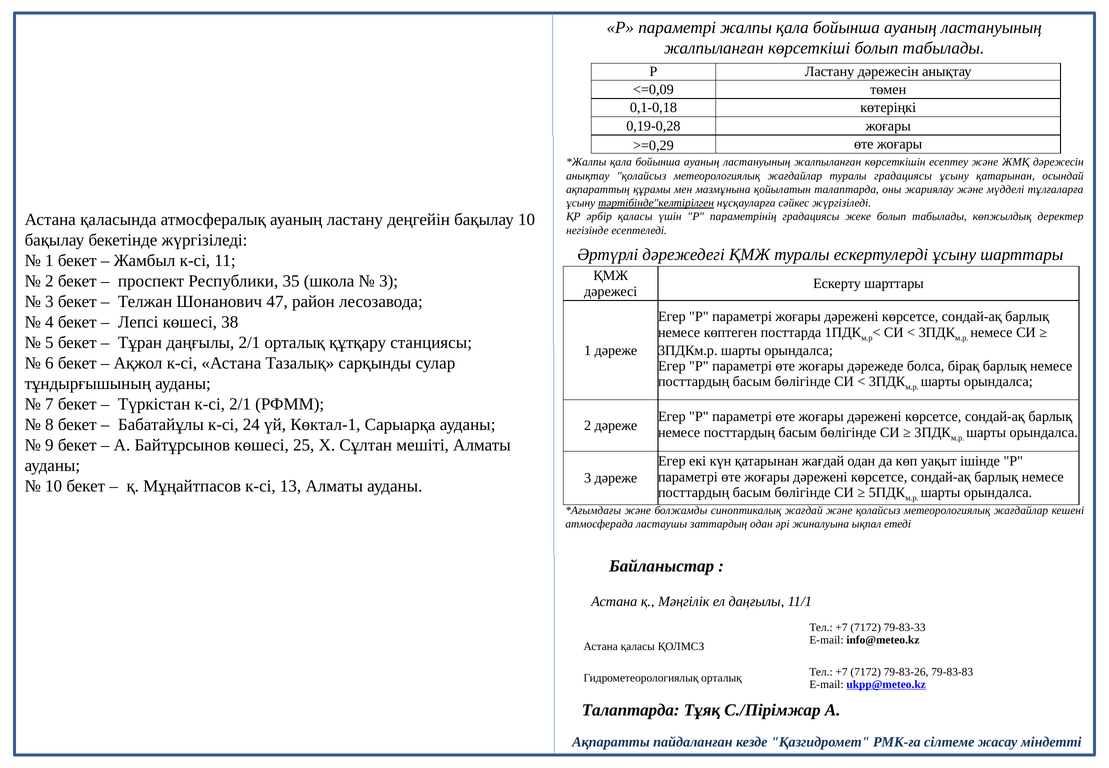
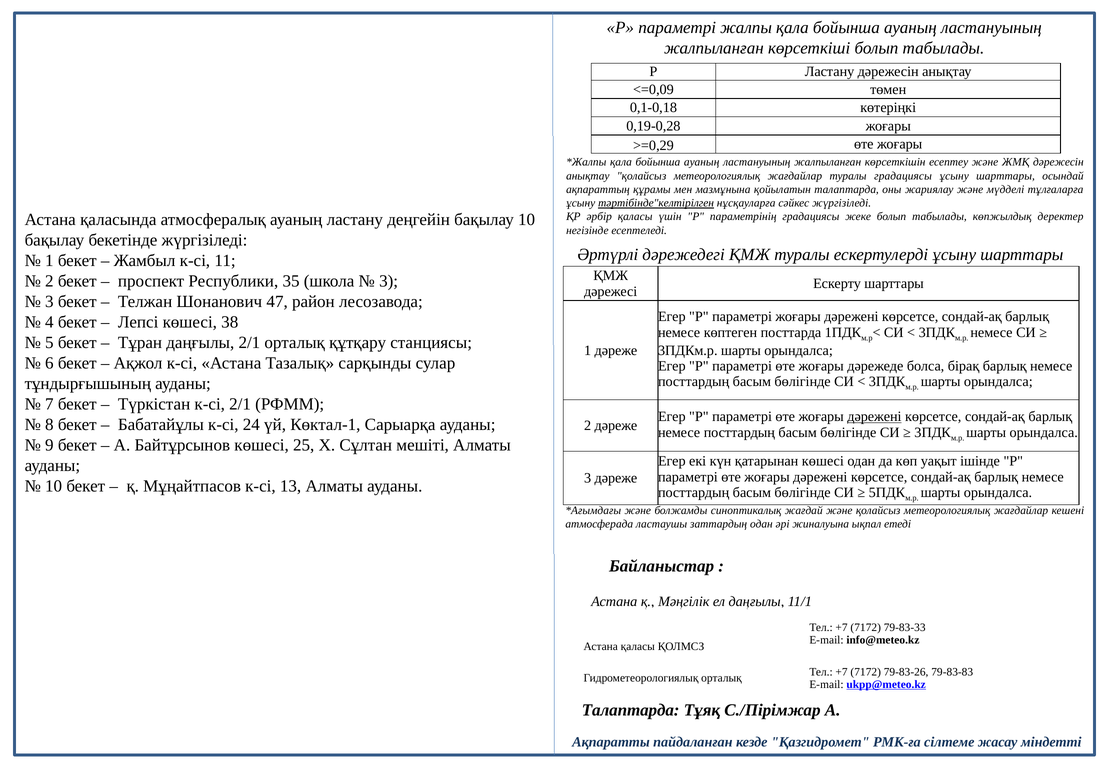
қатарынан: қатарынан -> шарттары (1006, 176)
дәрежені underline: none -> present (874, 417)
қатарынан жағдай: жағдай -> көшесі (823, 461)
